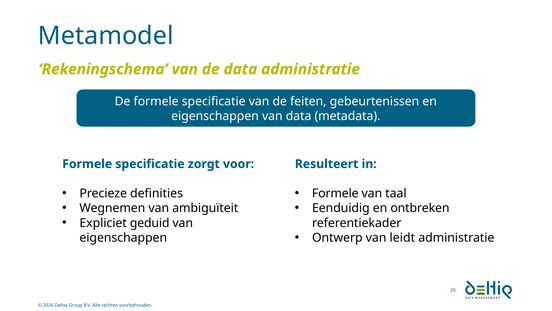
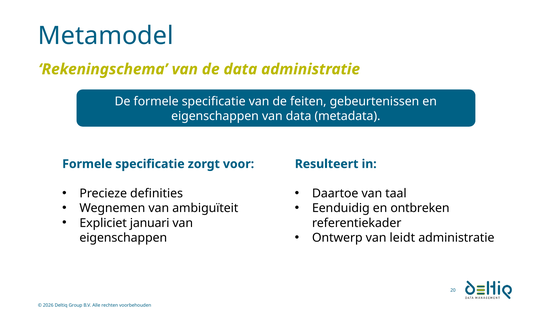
Formele: Formele -> Daartoe (335, 193)
geduid: geduid -> januari (150, 223)
